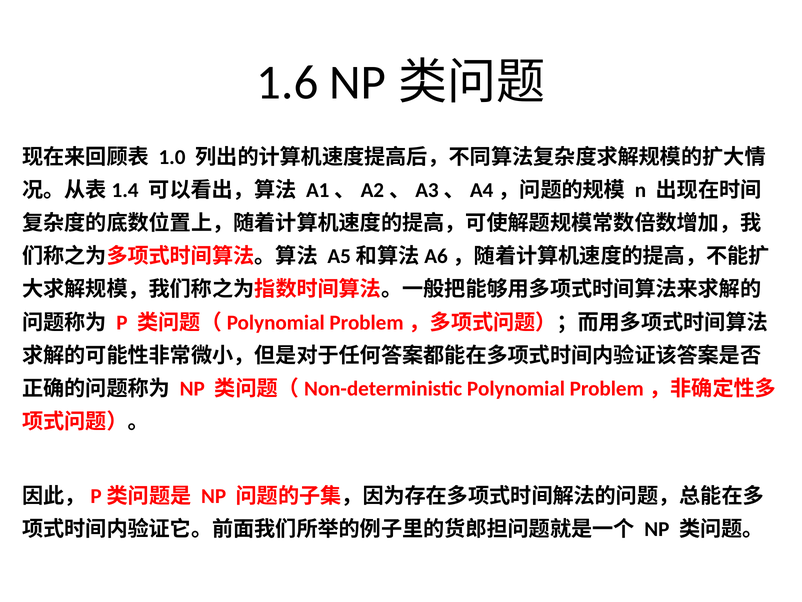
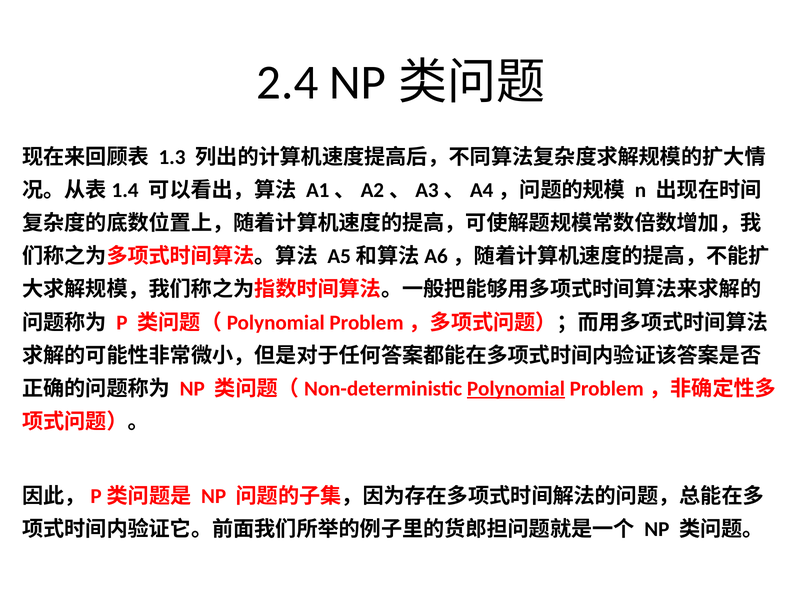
1.6: 1.6 -> 2.4 (287, 83)
1.0: 1.0 -> 1.3 (172, 157)
Polynomial underline: none -> present (516, 388)
